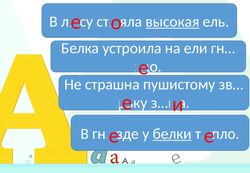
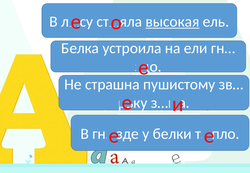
белки underline: present -> none (172, 134)
